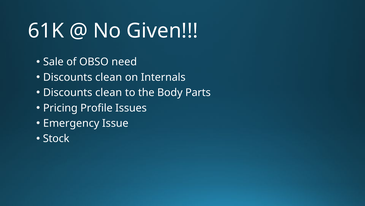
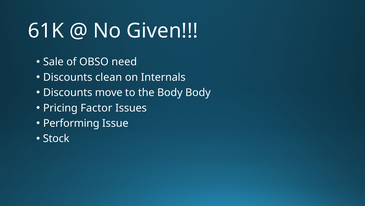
clean: clean -> move (109, 92)
Body Parts: Parts -> Body (198, 92)
Profile: Profile -> Factor (96, 108)
Emergency: Emergency -> Performing (71, 123)
